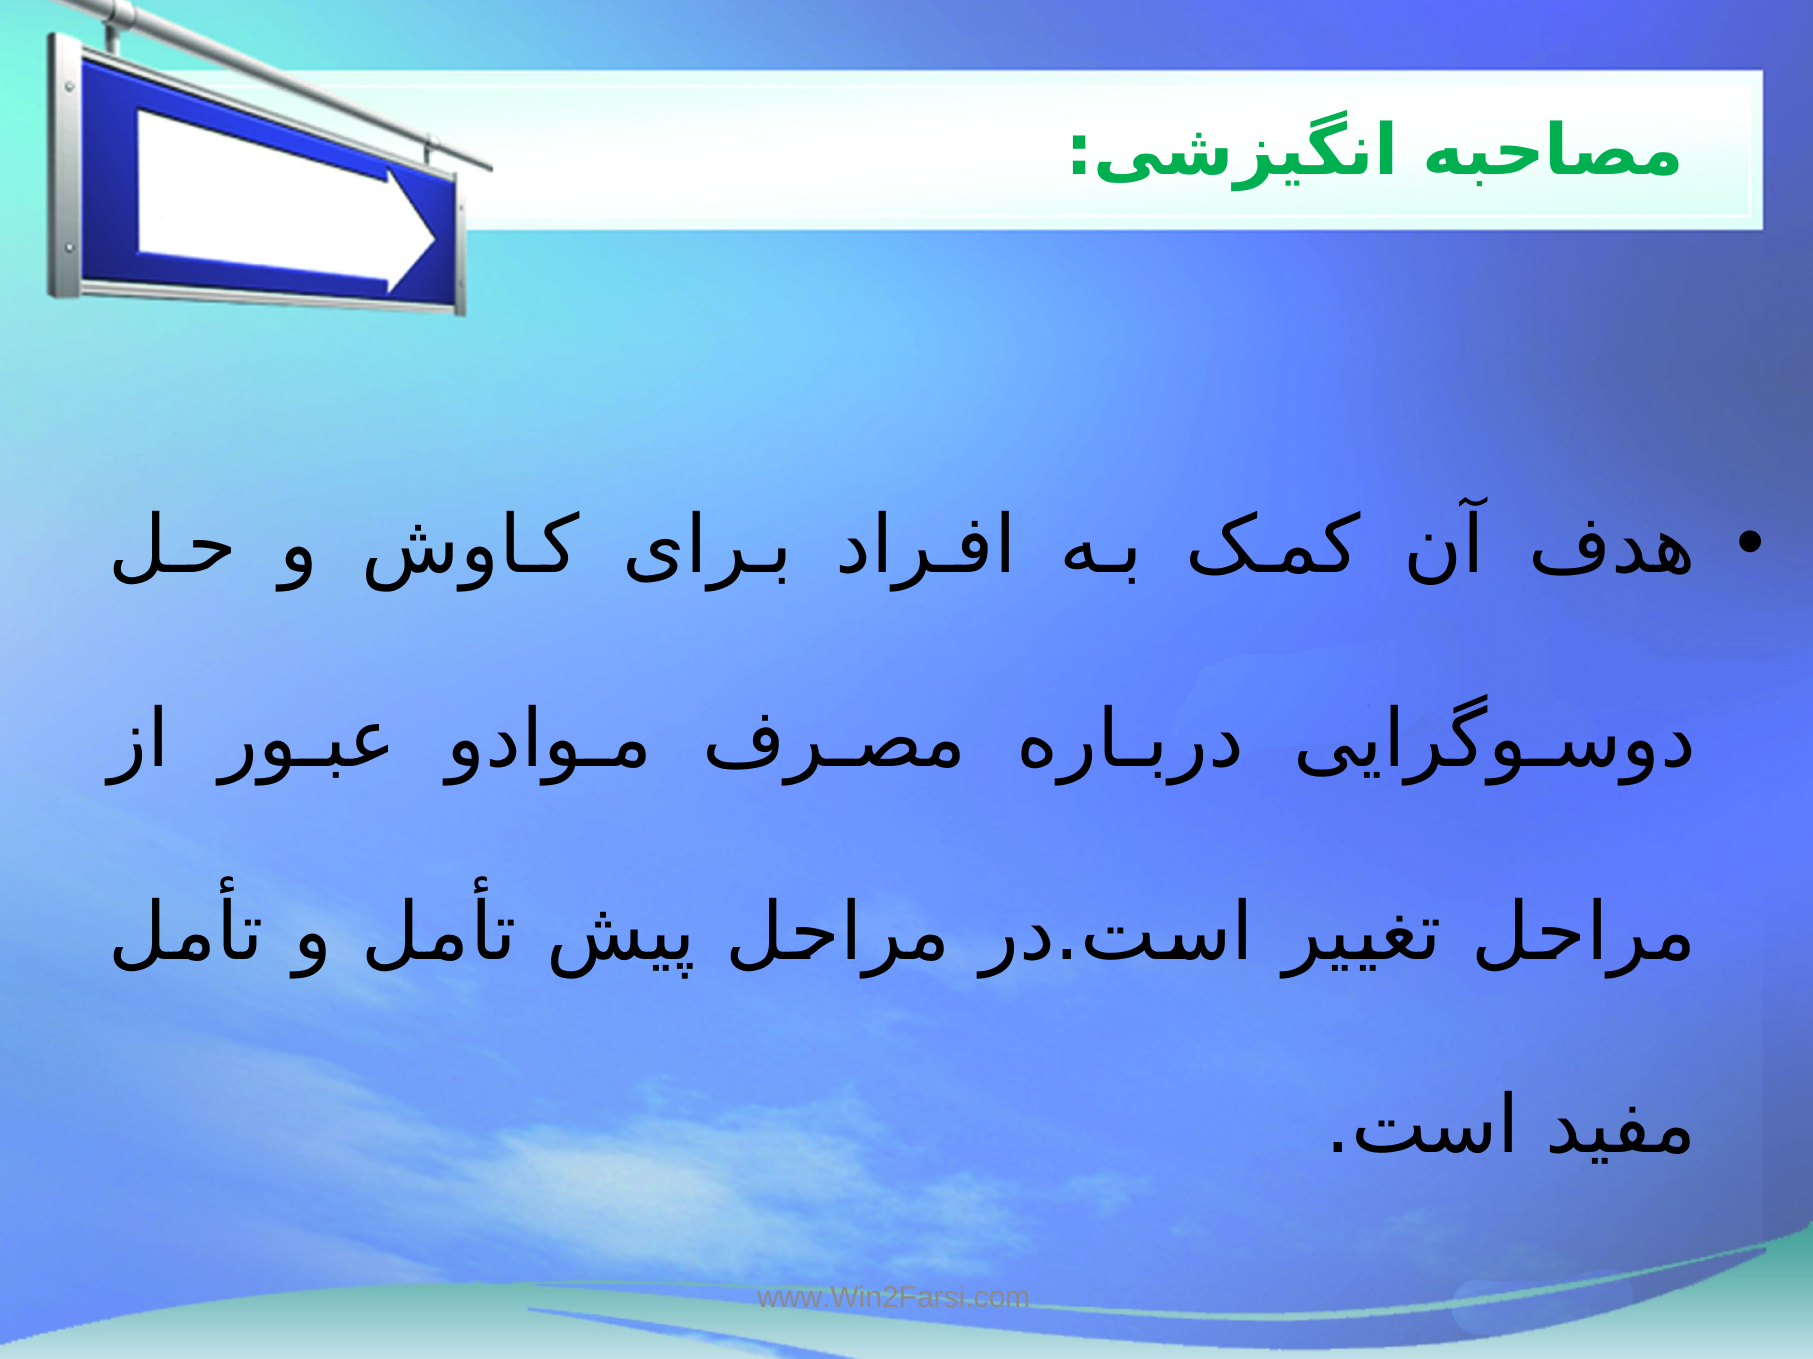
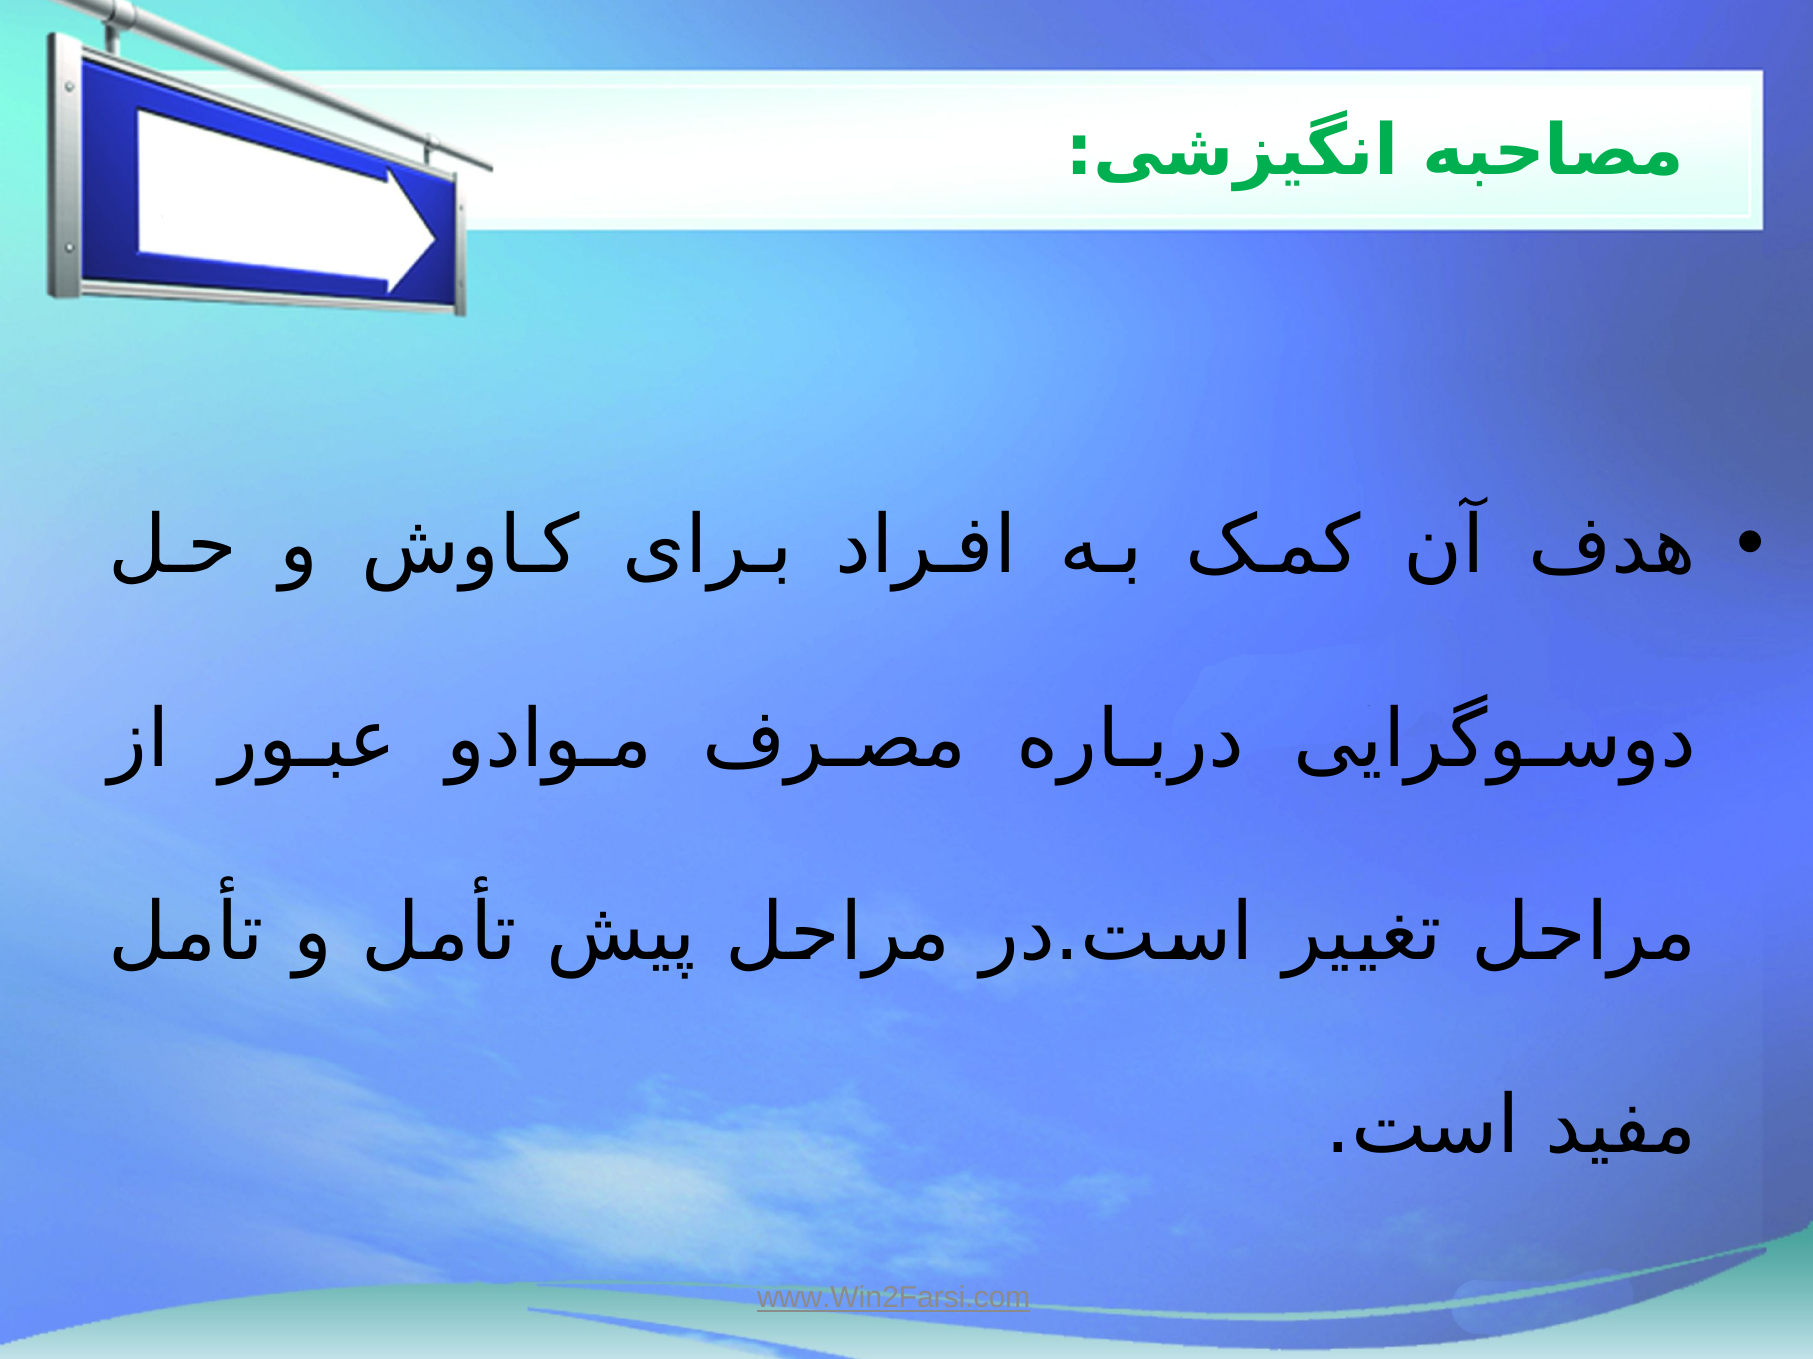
www.Win2Farsi.com underline: none -> present (894, 1299)
